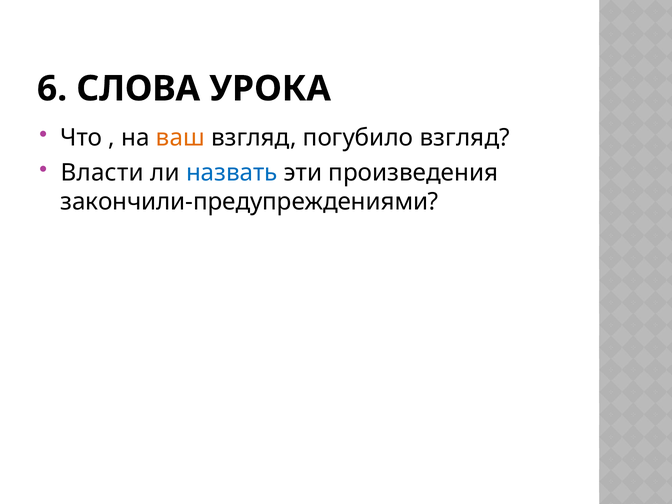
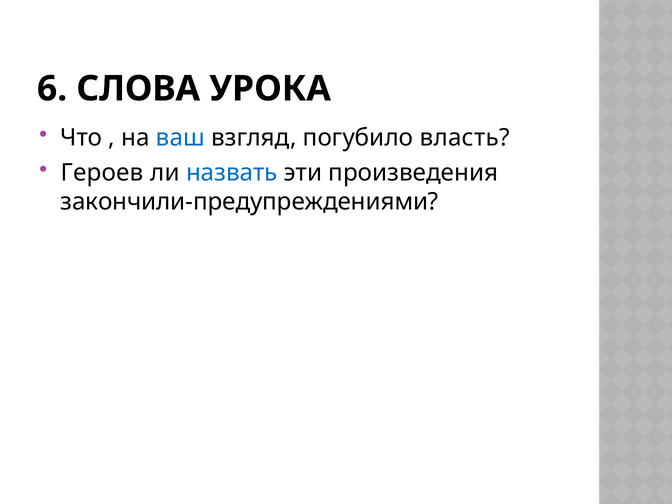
ваш colour: orange -> blue (180, 138)
погубило взгляд: взгляд -> власть (465, 138)
Власти: Власти -> Героев (102, 173)
